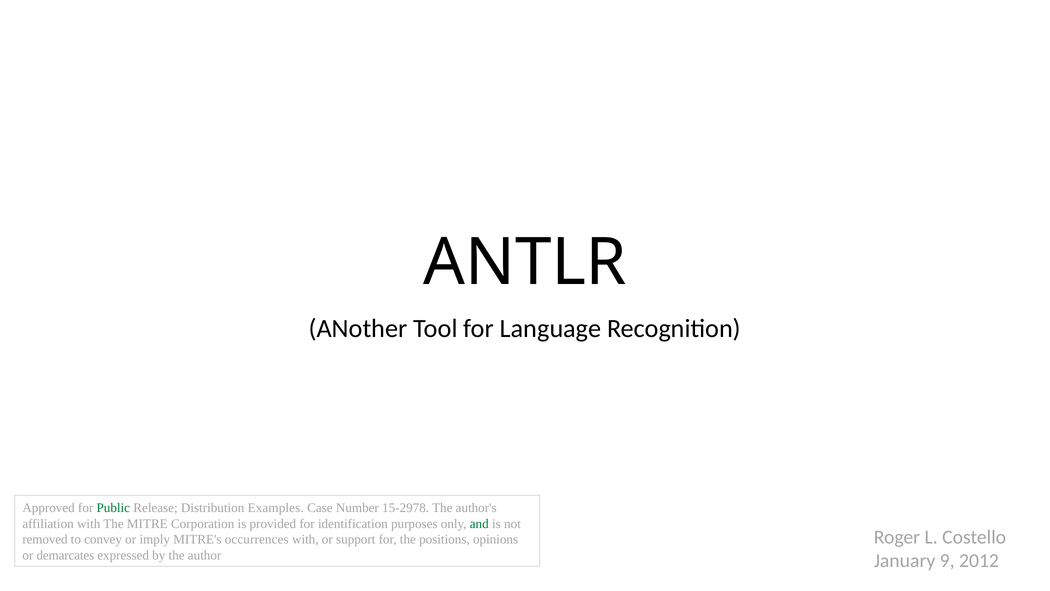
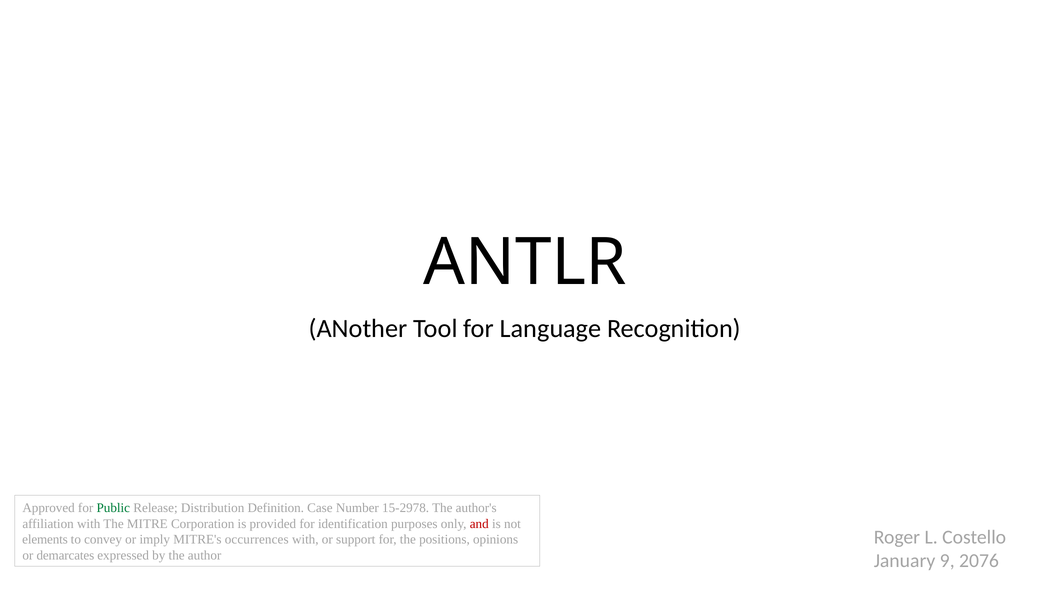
Examples: Examples -> Definition (276, 508)
and colour: green -> red (479, 524)
removed: removed -> elements (45, 539)
2012: 2012 -> 2076 (979, 561)
